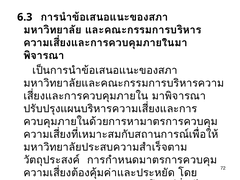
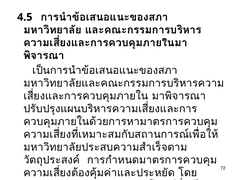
6.3: 6.3 -> 4.5 (25, 17)
